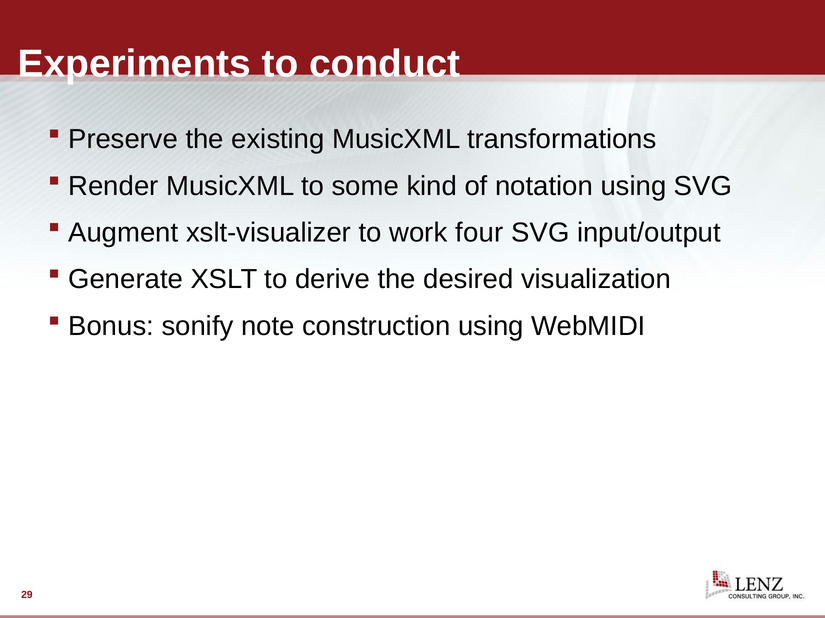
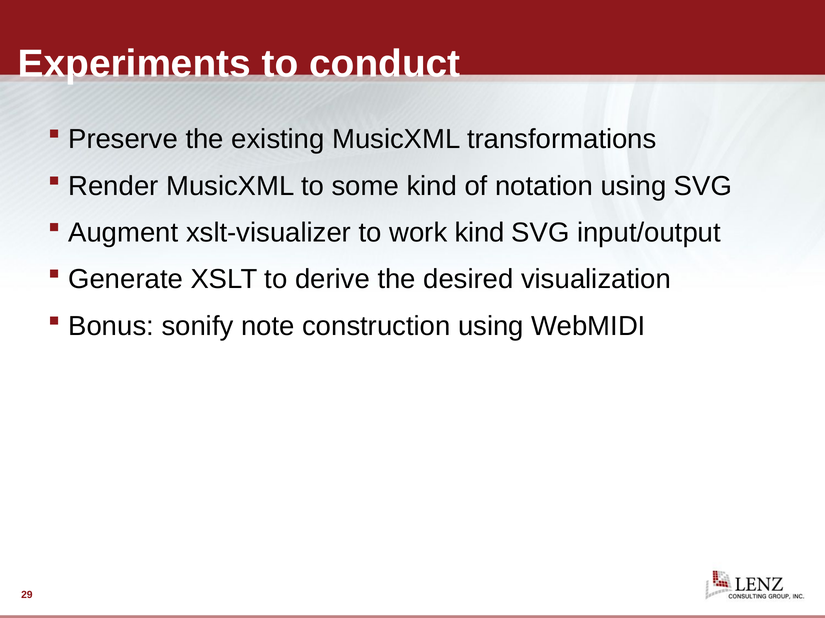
work four: four -> kind (480, 233)
